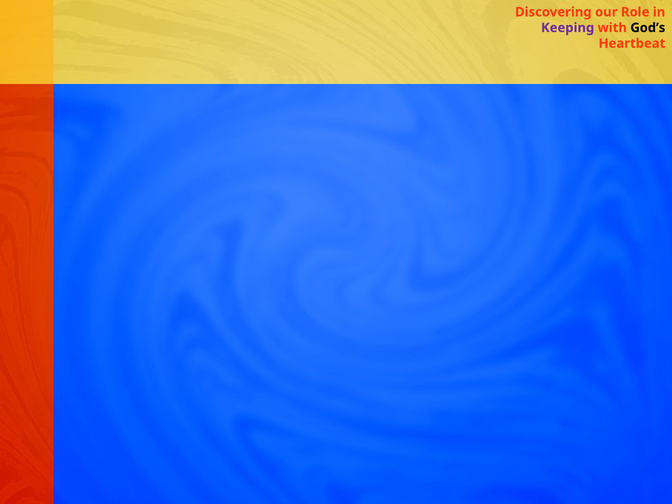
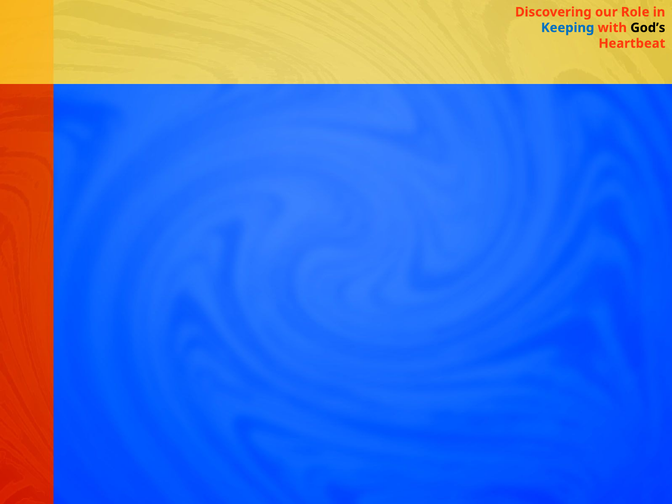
Keeping colour: purple -> blue (568, 28)
